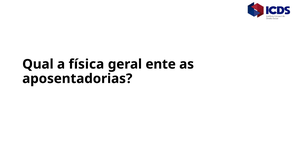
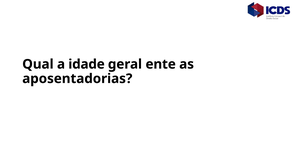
física: física -> idade (87, 64)
